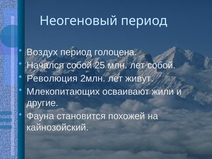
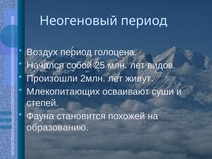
лет собой: собой -> видов (161, 65)
Революция: Революция -> Произошли (52, 78)
жили: жили -> суши (163, 92)
другие: другие -> степей (43, 103)
кайнозойский: кайнозойский -> образованию (58, 128)
